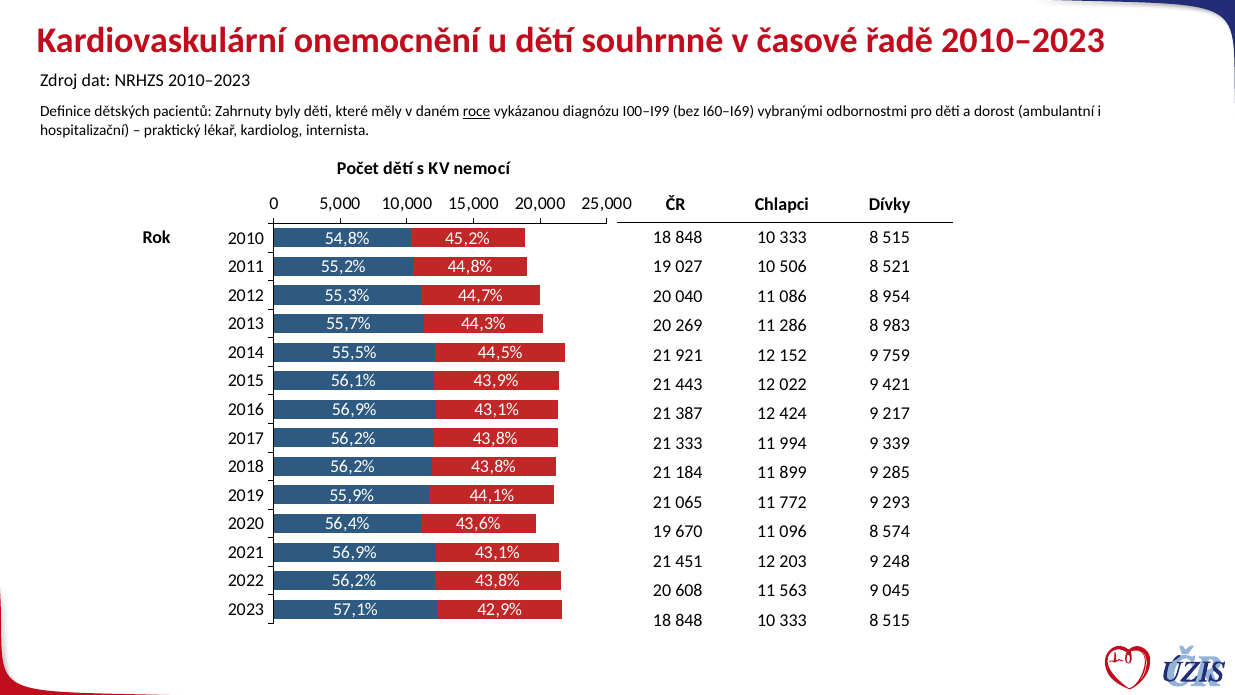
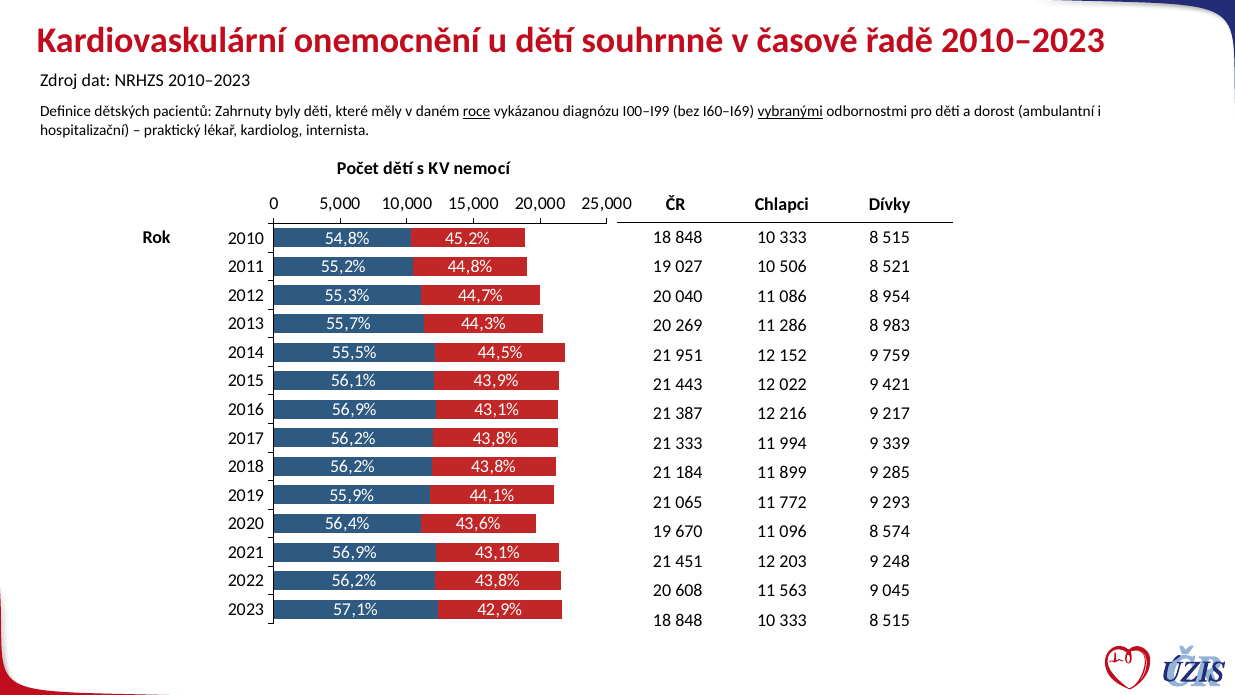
vybranými underline: none -> present (790, 112)
921: 921 -> 951 (689, 355)
424: 424 -> 216 (793, 414)
